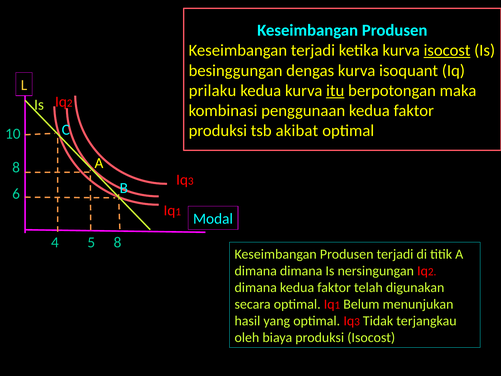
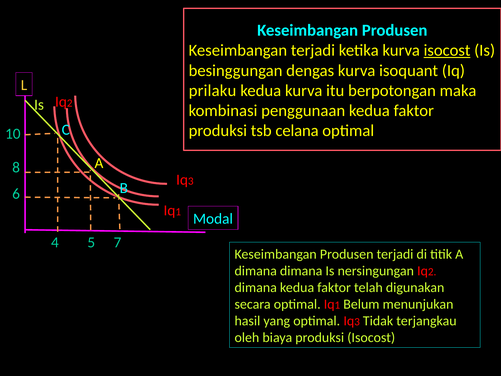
itu underline: present -> none (335, 91)
akibat: akibat -> celana (297, 131)
5 8: 8 -> 7 (118, 242)
